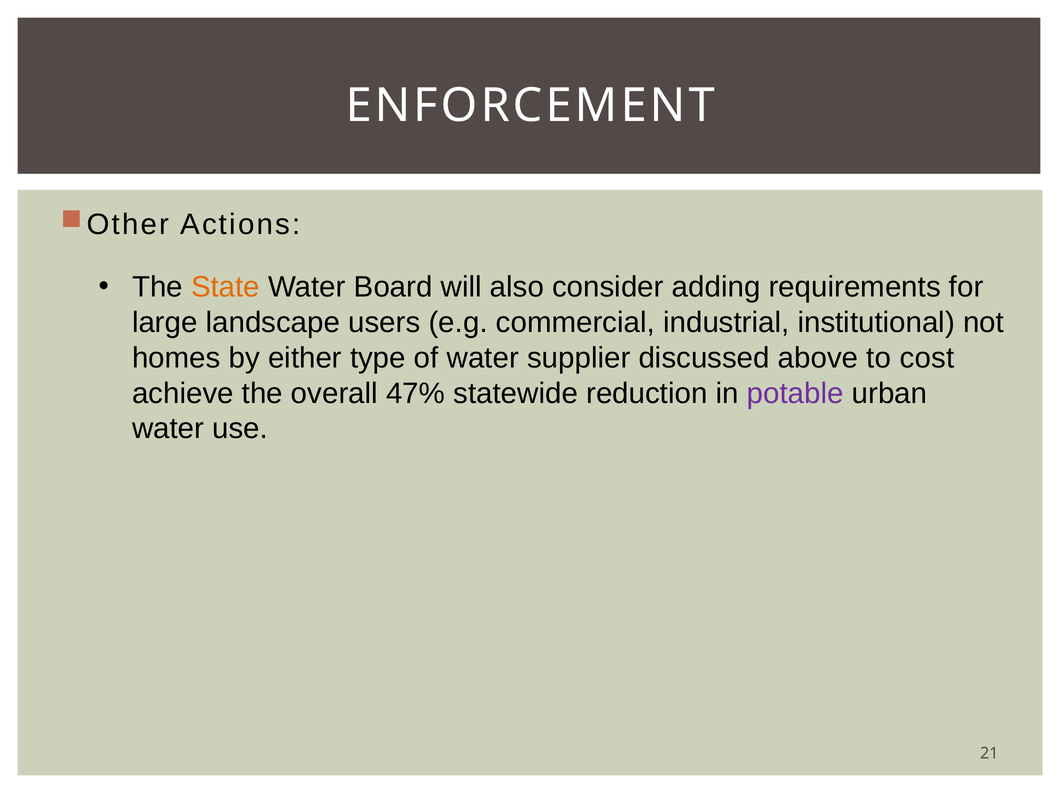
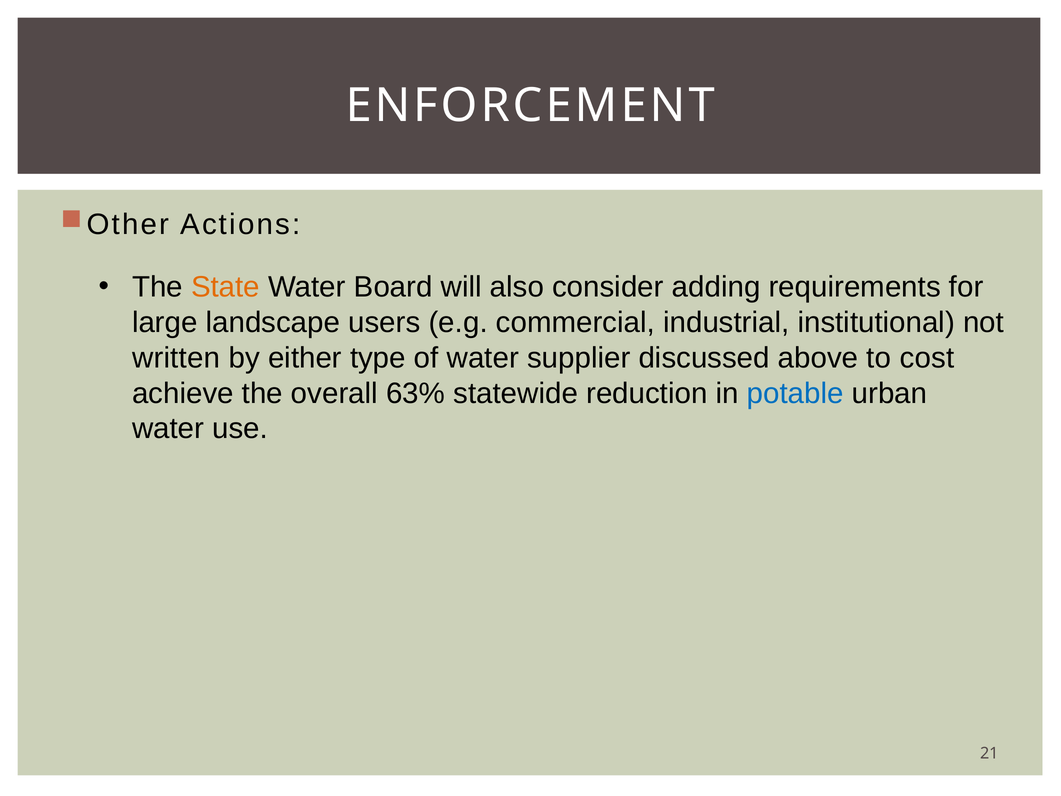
homes: homes -> written (176, 358)
47%: 47% -> 63% (416, 393)
potable colour: purple -> blue (795, 393)
